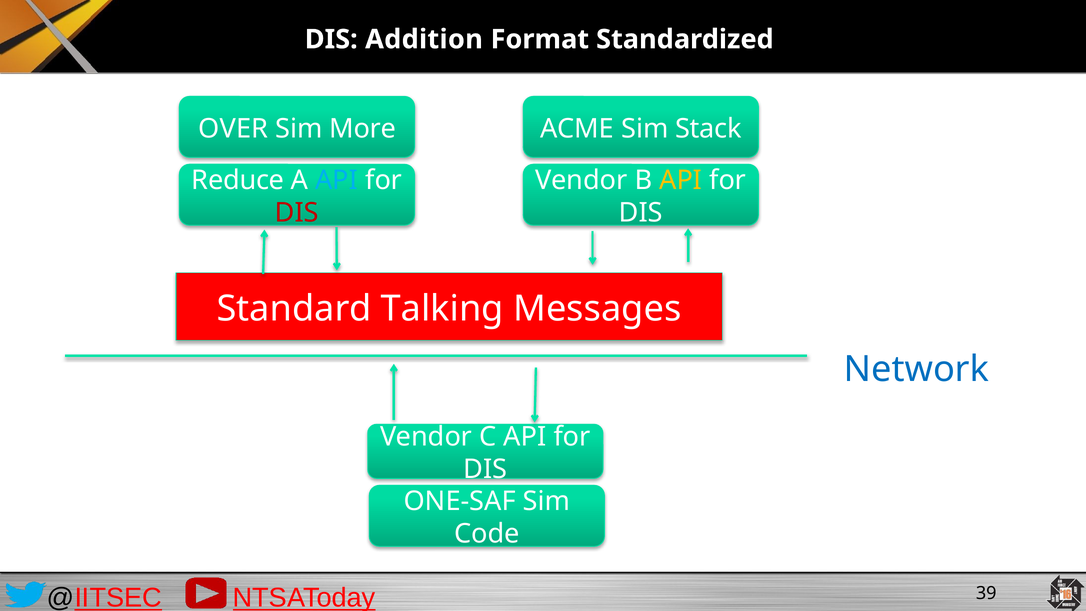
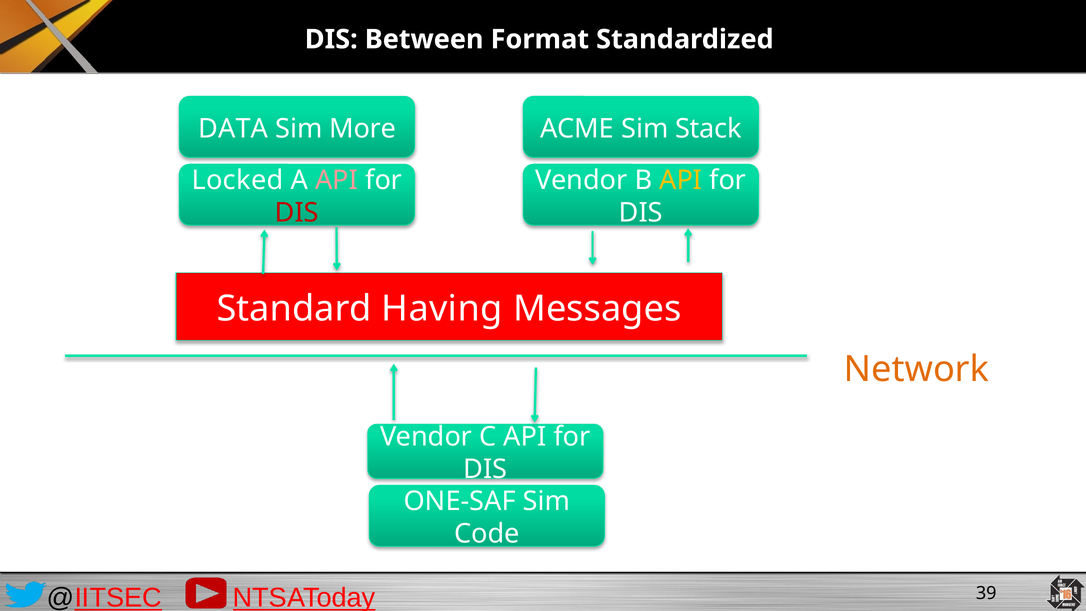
Addition: Addition -> Between (424, 39)
OVER: OVER -> DATA (233, 129)
Reduce: Reduce -> Locked (238, 180)
API colour: light blue -> pink (337, 180)
Talking: Talking -> Having (442, 309)
Network colour: blue -> orange (916, 369)
